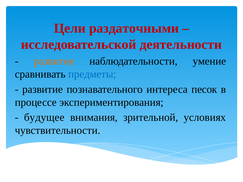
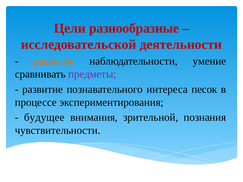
раздаточными: раздаточными -> разнообразные (134, 28)
предметы colour: blue -> purple (92, 74)
условиях: условиях -> познания (205, 118)
